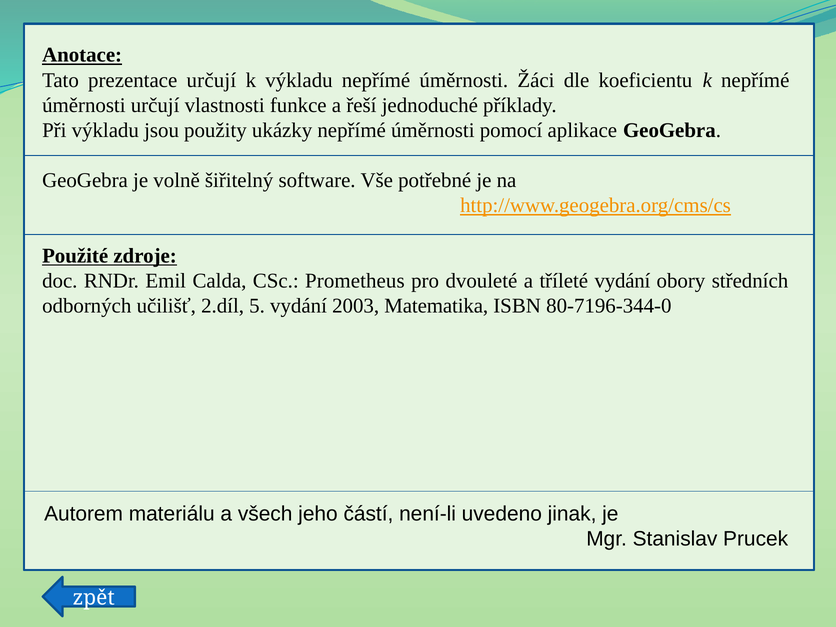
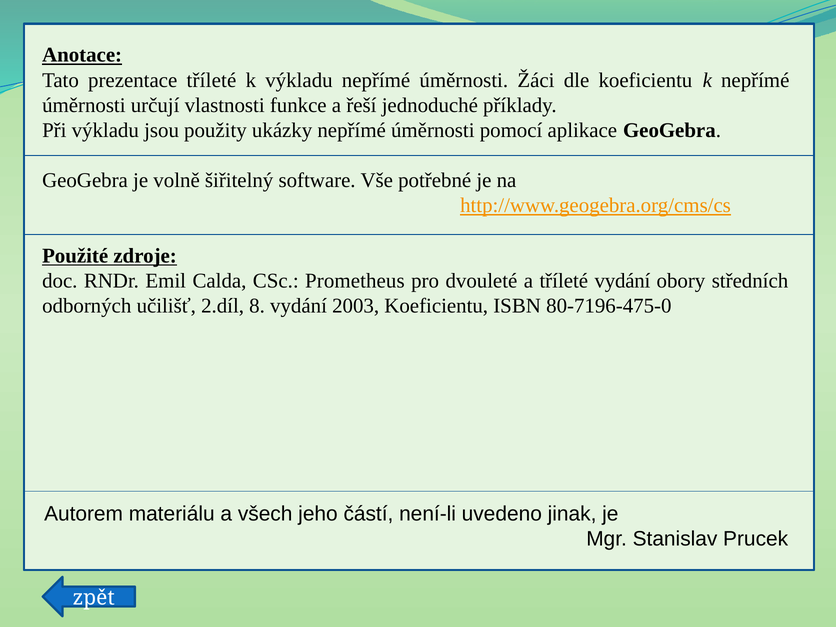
prezentace určují: určují -> tříleté (211, 80)
5: 5 -> 8 (257, 306)
2003 Matematika: Matematika -> Koeficientu (436, 306)
80-7196-344-0: 80-7196-344-0 -> 80-7196-475-0 (609, 306)
